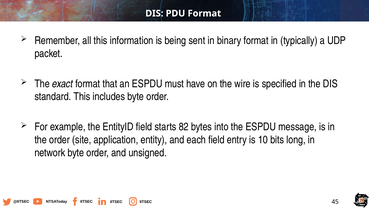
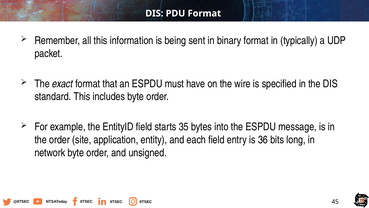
82: 82 -> 35 (184, 127)
10: 10 -> 36 (263, 140)
